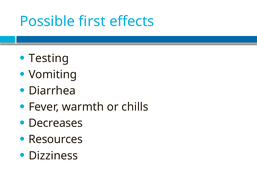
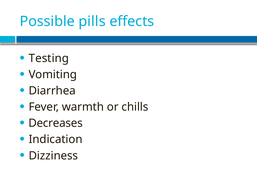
first: first -> pills (92, 21)
Resources: Resources -> Indication (56, 139)
